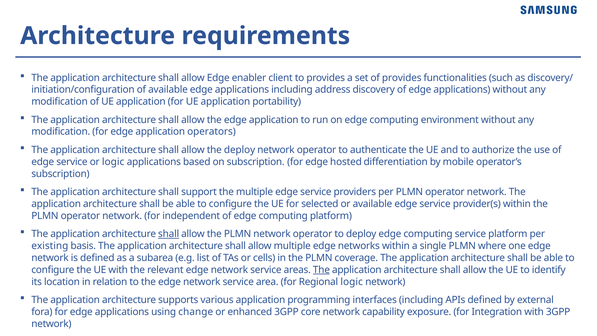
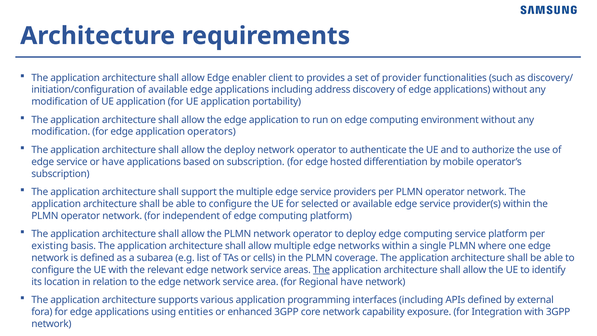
of provides: provides -> provider (402, 78)
or logic: logic -> have (113, 162)
shall underline: present -> none (169, 234)
Regional logic: logic -> have (352, 282)
change: change -> entities (196, 312)
